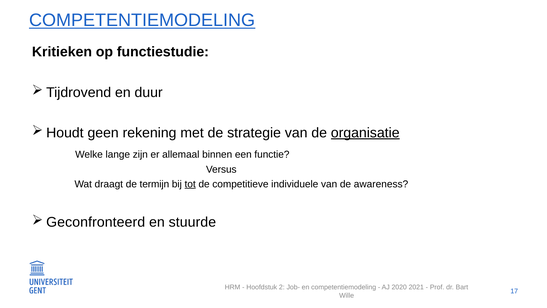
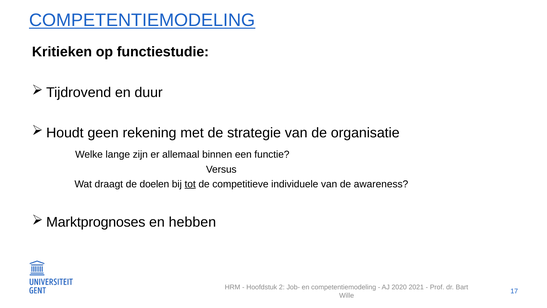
organisatie underline: present -> none (365, 133)
termijn: termijn -> doelen (154, 184)
Geconfronteerd: Geconfronteerd -> Marktprognoses (96, 222)
stuurde: stuurde -> hebben (192, 222)
